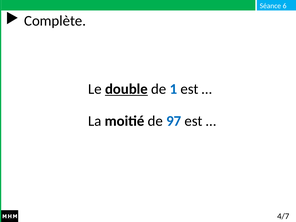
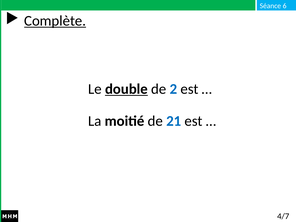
Complète underline: none -> present (55, 21)
1: 1 -> 2 (173, 89)
97: 97 -> 21 (174, 121)
